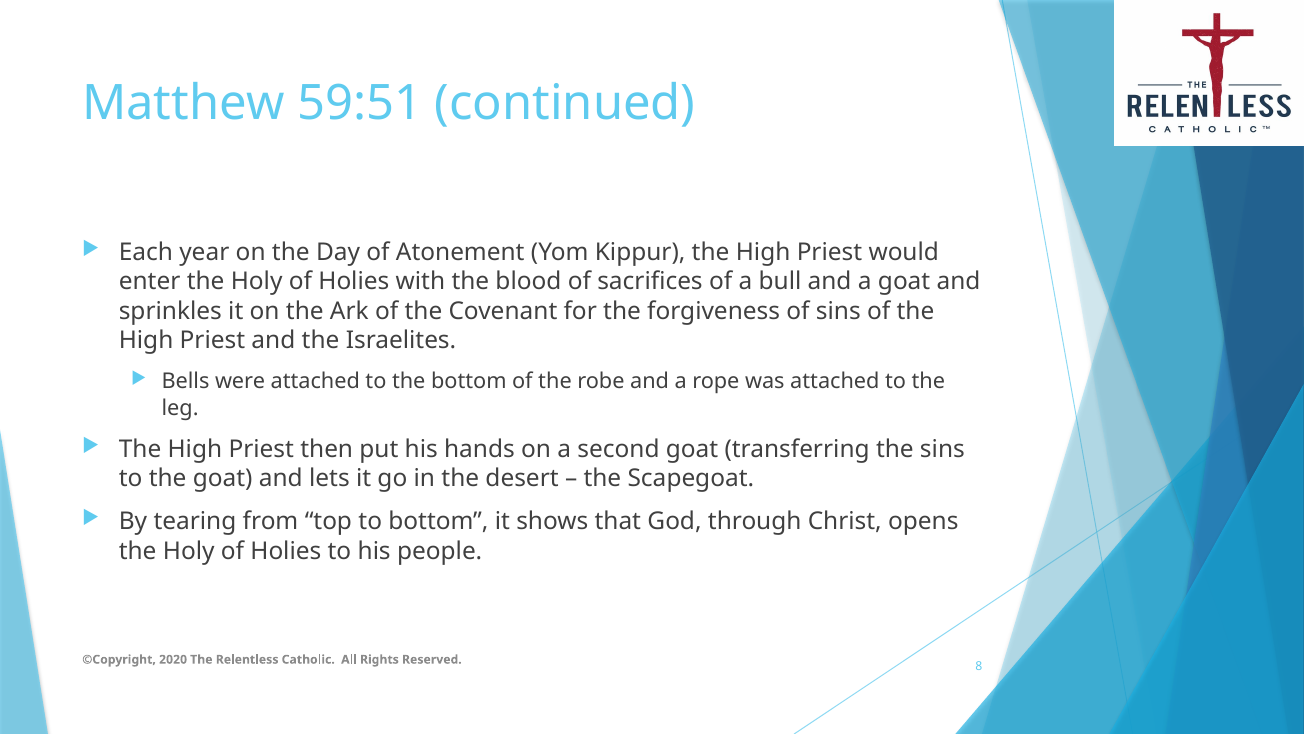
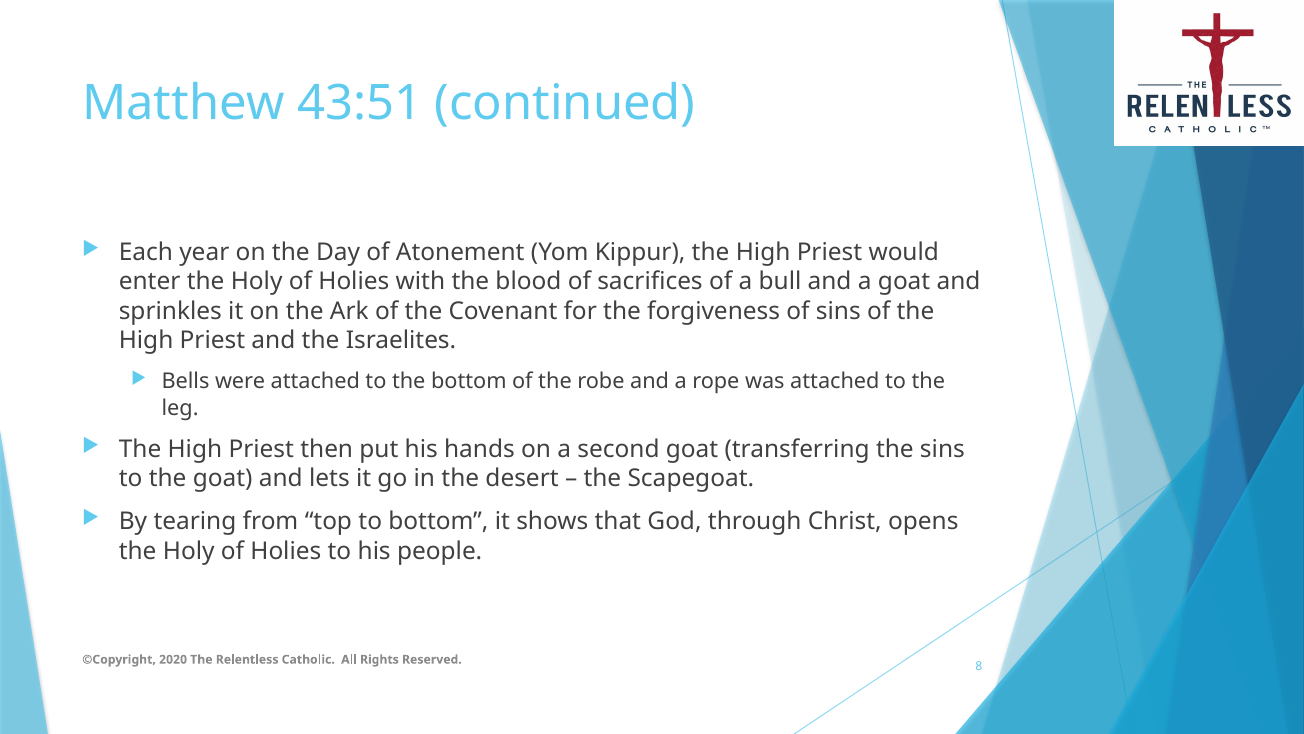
59:51: 59:51 -> 43:51 (360, 103)
